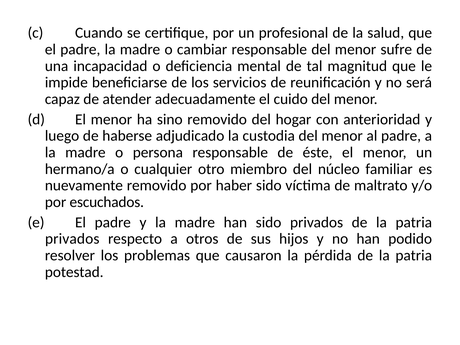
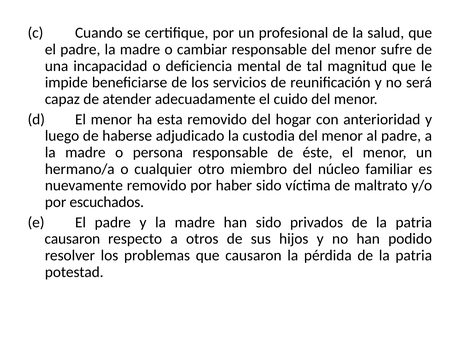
sino: sino -> esta (170, 119)
privados: privados -> causaron (72, 239)
